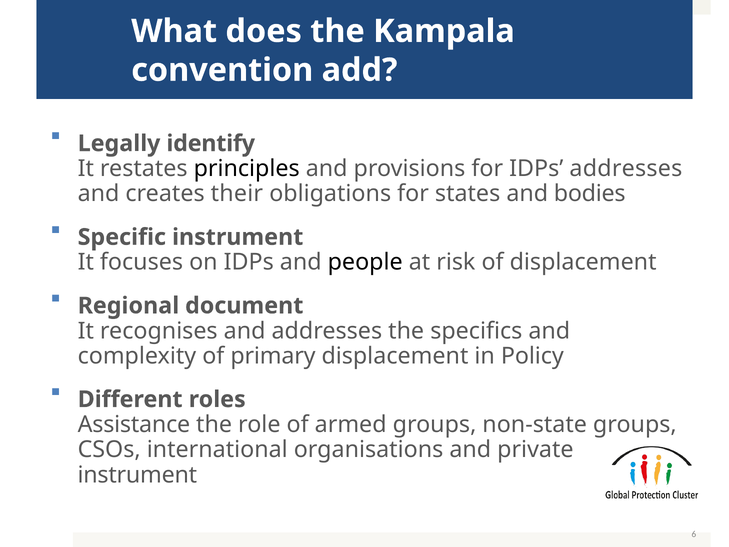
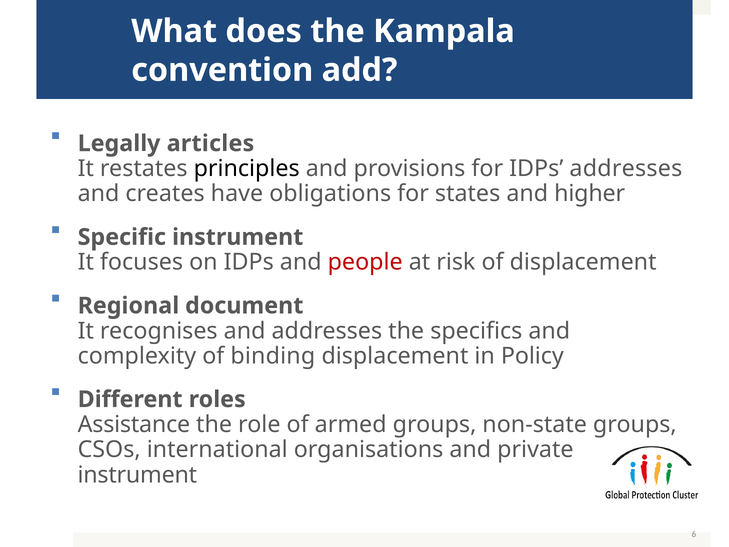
identify: identify -> articles (210, 143)
their: their -> have (237, 194)
bodies: bodies -> higher (590, 194)
people colour: black -> red (365, 262)
primary: primary -> binding (273, 356)
